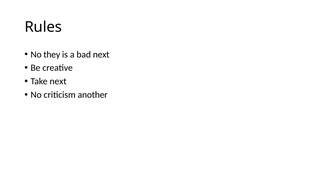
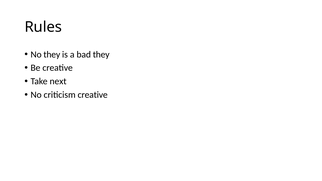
bad next: next -> they (101, 54)
criticism another: another -> creative (93, 95)
